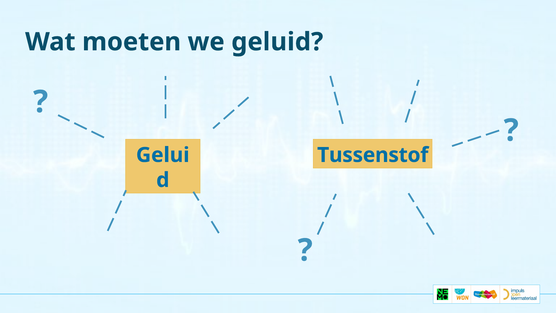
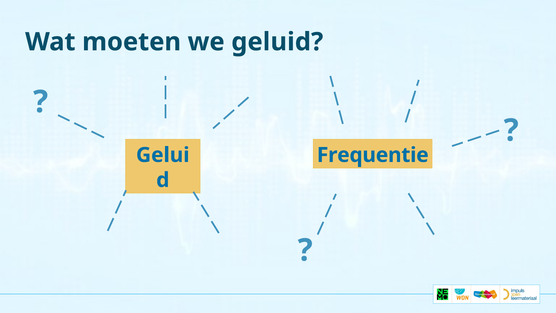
Tussenstof: Tussenstof -> Frequentie (373, 155)
